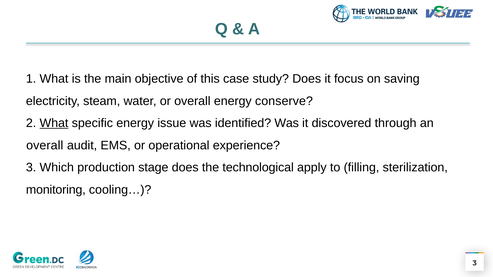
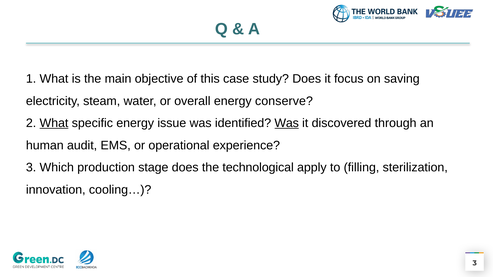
Was underline: none -> present (287, 123)
overall: overall -> human (45, 145)
monitoring: monitoring -> innovation (56, 190)
